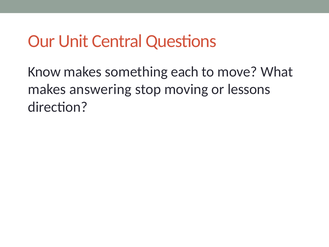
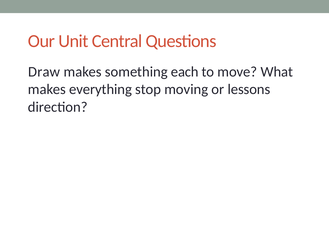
Know: Know -> Draw (44, 72)
answering: answering -> everything (101, 89)
